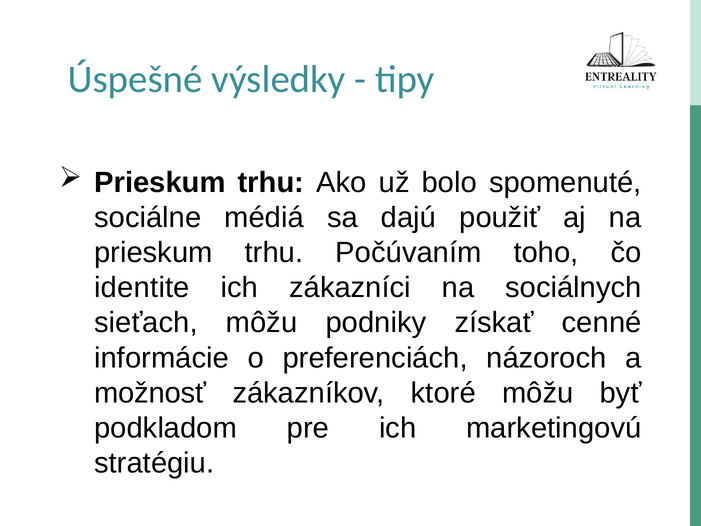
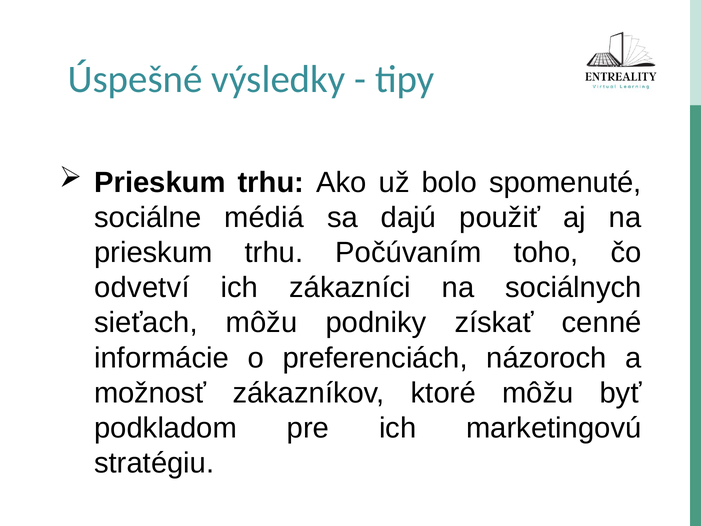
identite: identite -> odvetví (142, 288)
